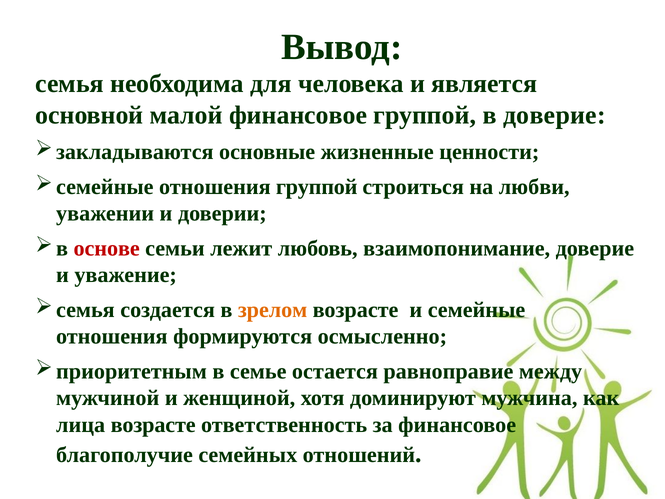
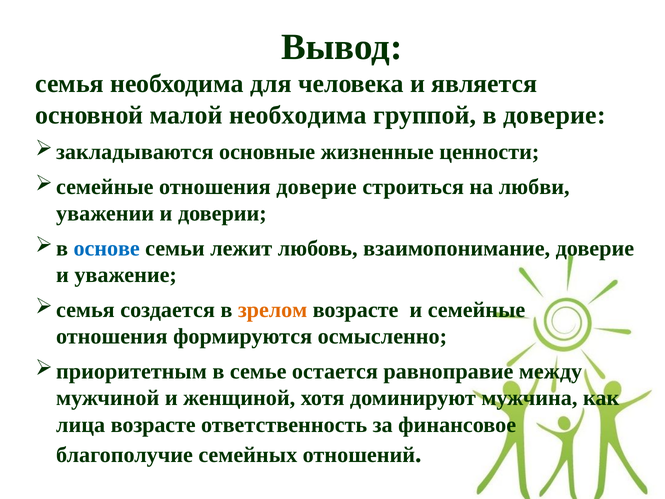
малой финансовое: финансовое -> необходима (298, 115)
отношения группой: группой -> доверие (316, 187)
основе colour: red -> blue (107, 248)
